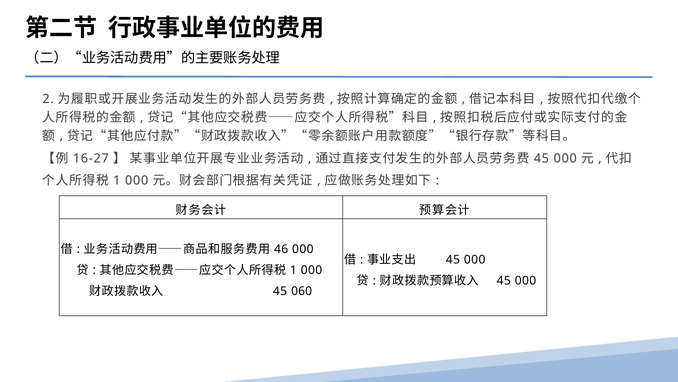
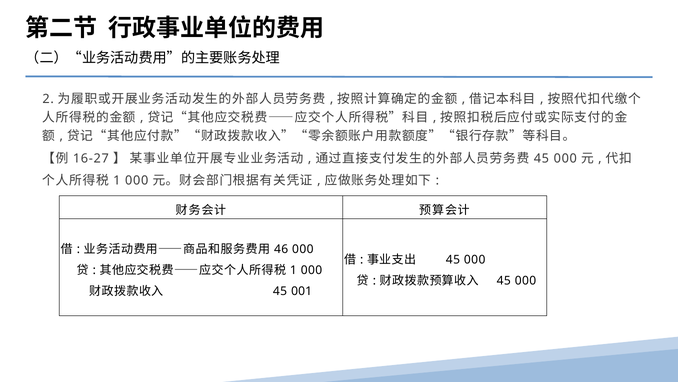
060: 060 -> 001 (302, 291)
